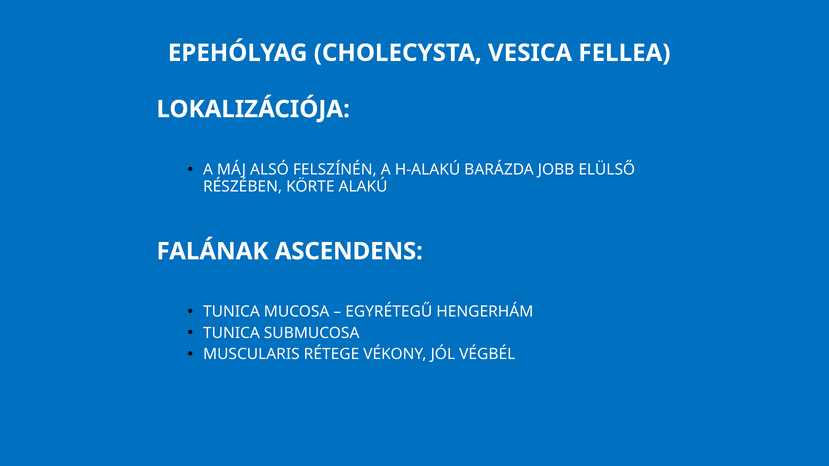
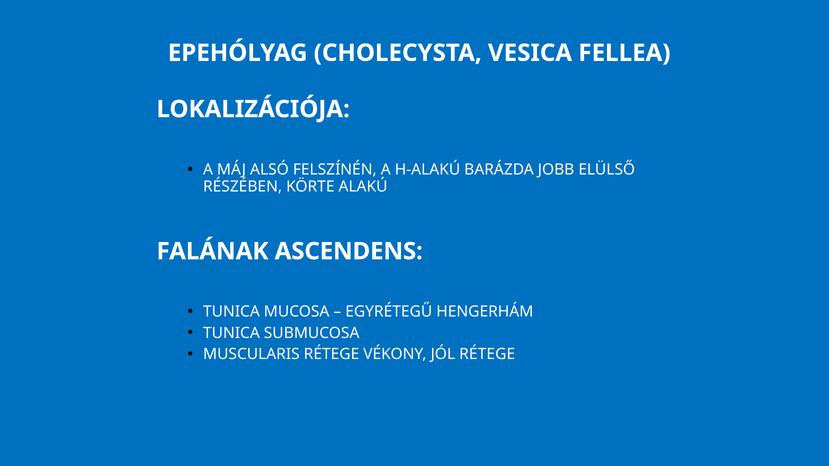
JÓL VÉGBÉL: VÉGBÉL -> RÉTEGE (487, 354)
